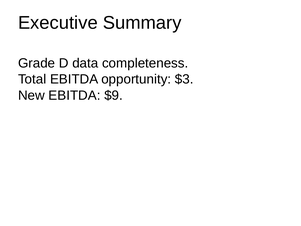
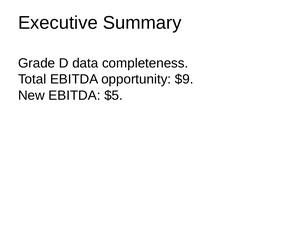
$3: $3 -> $9 (184, 79)
$9: $9 -> $5 (114, 95)
